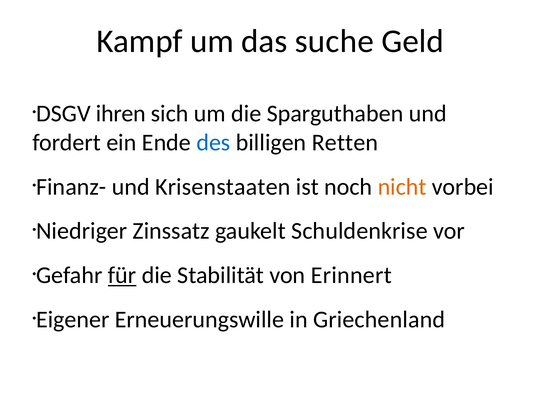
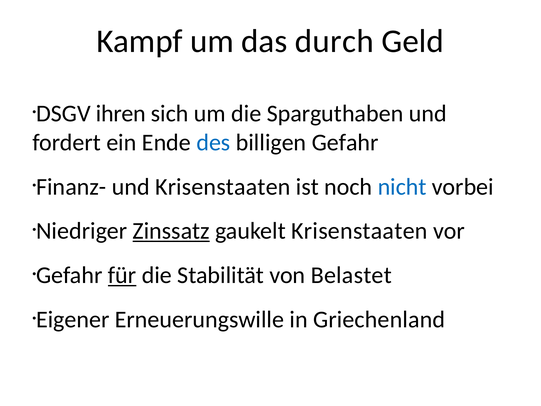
suche: suche -> durch (334, 41)
billigen Retten: Retten -> Gefahr (345, 142)
nicht colour: orange -> blue (402, 187)
Zinssatz underline: none -> present (171, 231)
gaukelt Schuldenkrise: Schuldenkrise -> Krisenstaaten (359, 231)
Erinnert: Erinnert -> Belastet (351, 275)
